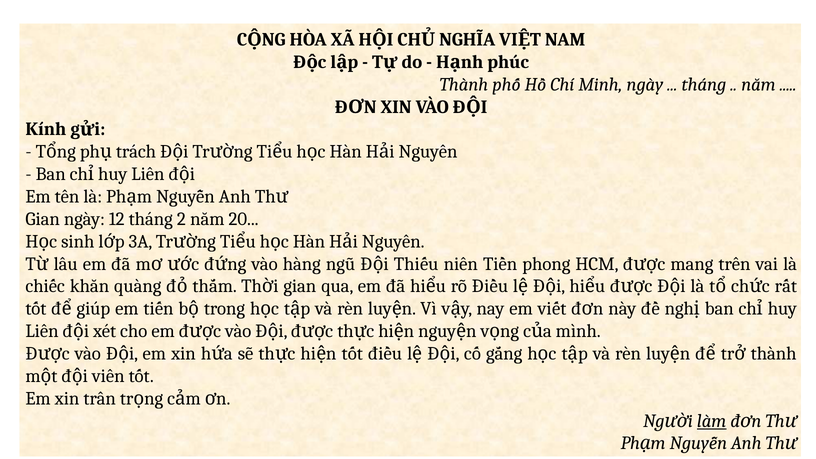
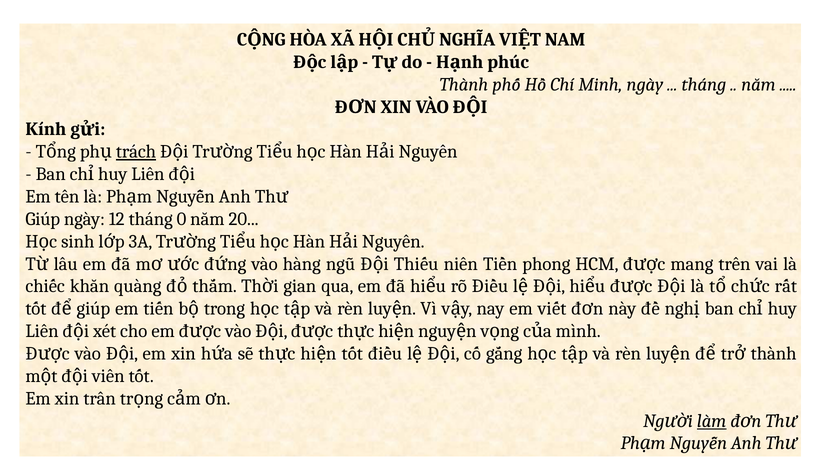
trách underline: none -> present (136, 152)
Gian: Gian -> Giúp (43, 219)
2: 2 -> 0 (182, 219)
